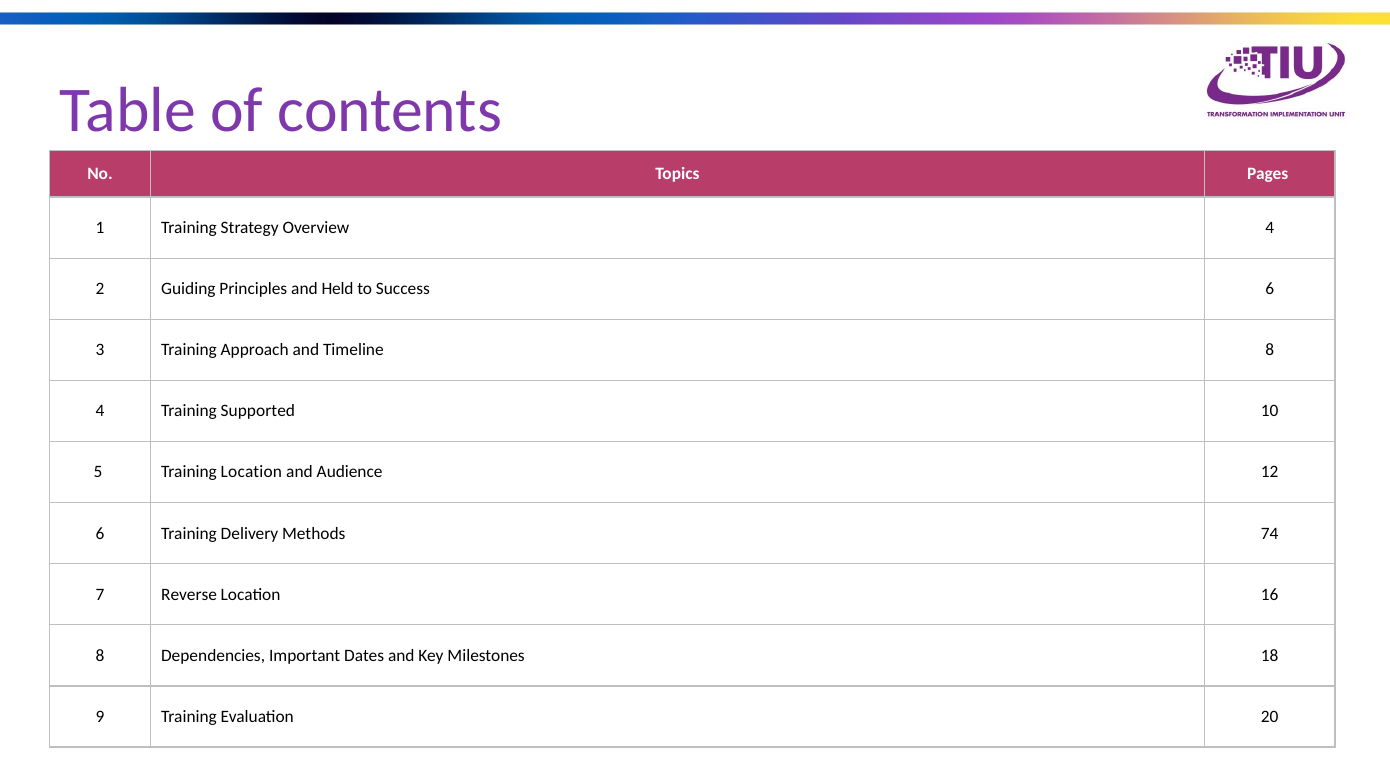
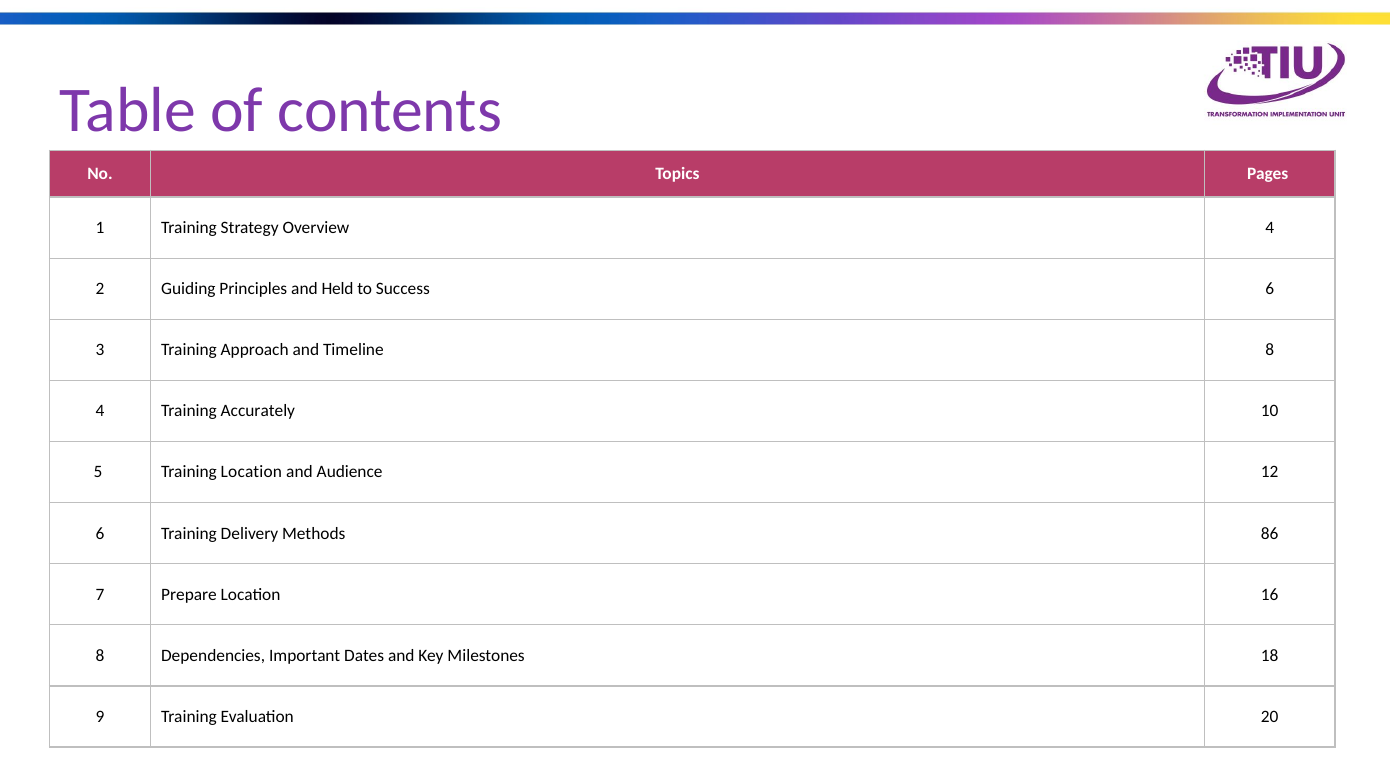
Supported: Supported -> Accurately (258, 411)
74: 74 -> 86 (1270, 533)
Reverse: Reverse -> Prepare (189, 594)
